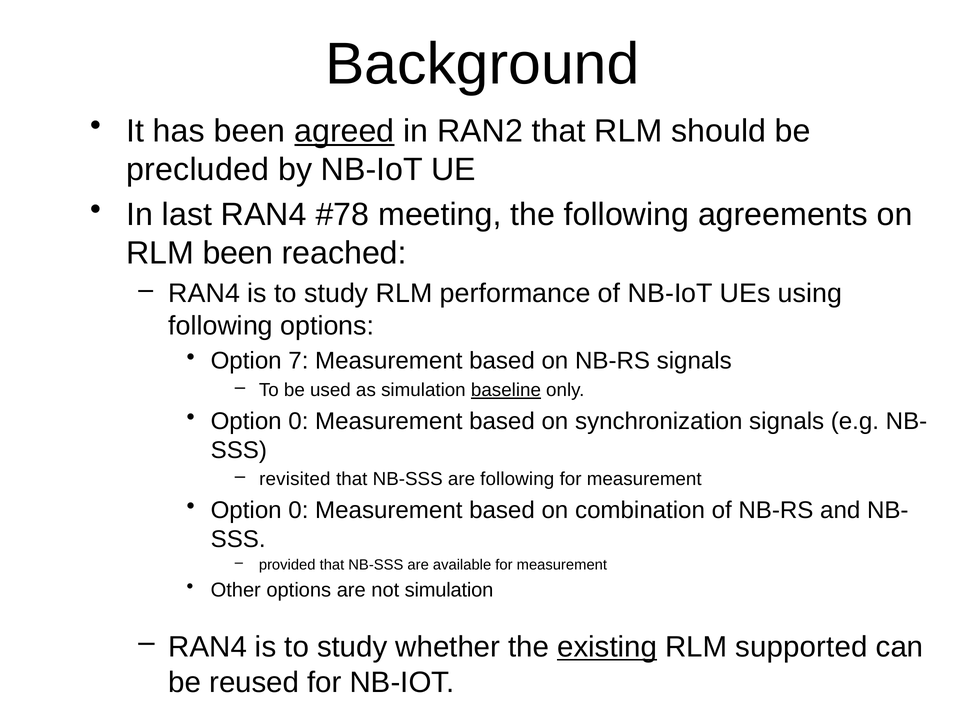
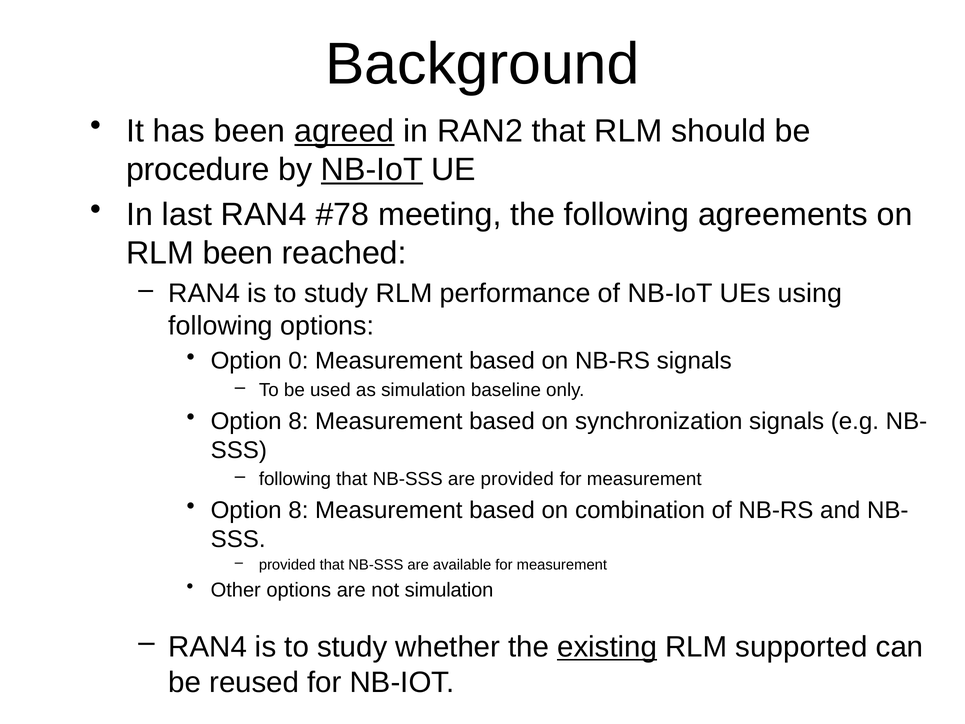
precluded: precluded -> procedure (198, 170)
NB-IoT underline: none -> present (372, 170)
7: 7 -> 0 (298, 361)
baseline underline: present -> none (506, 390)
0: 0 -> 8 (298, 421)
revisited: revisited -> following (295, 479)
are following: following -> provided (517, 479)
0: 0 -> 8 (298, 510)
